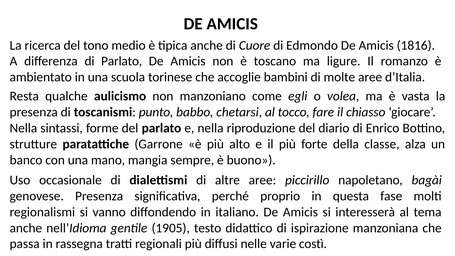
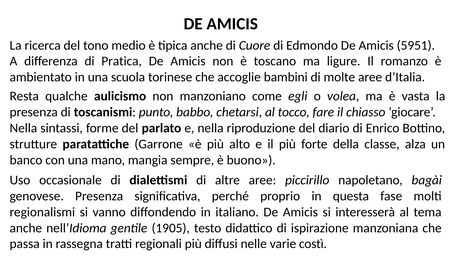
1816: 1816 -> 5951 (416, 45)
di Parlato: Parlato -> Pratica (122, 61)
